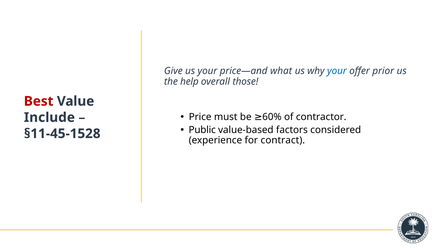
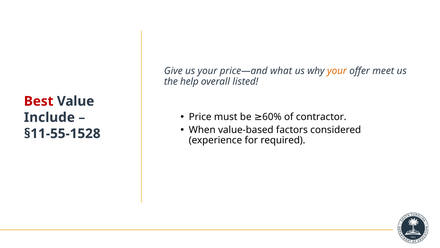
your colour: blue -> orange (337, 71)
prior: prior -> meet (383, 71)
those: those -> listed (245, 81)
Public: Public -> When (202, 130)
§11-45-1528: §11-45-1528 -> §11-55-1528 (62, 133)
contract: contract -> required (283, 140)
